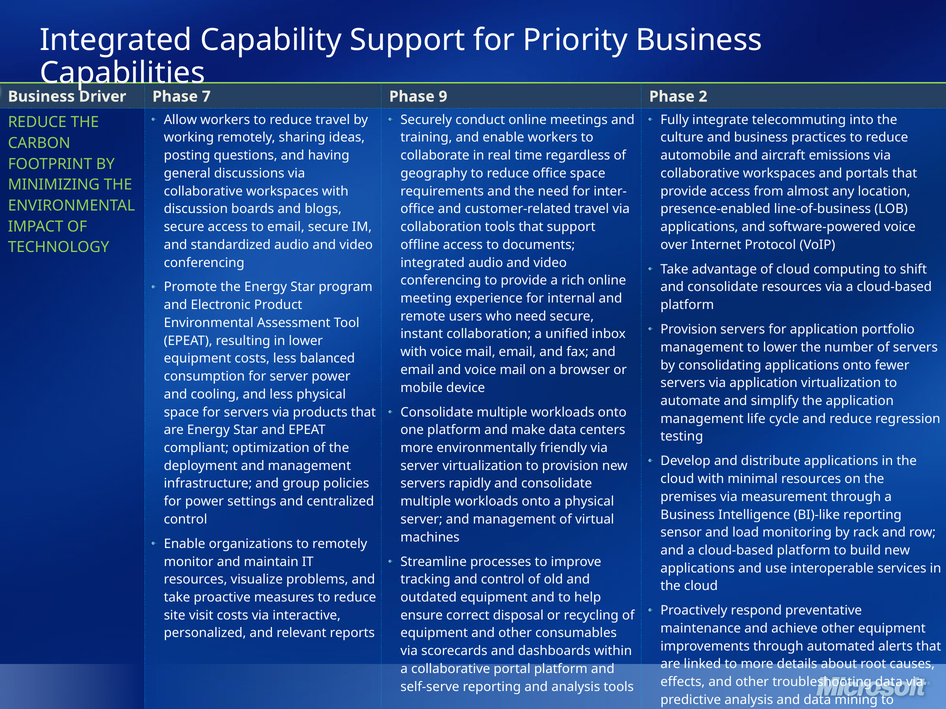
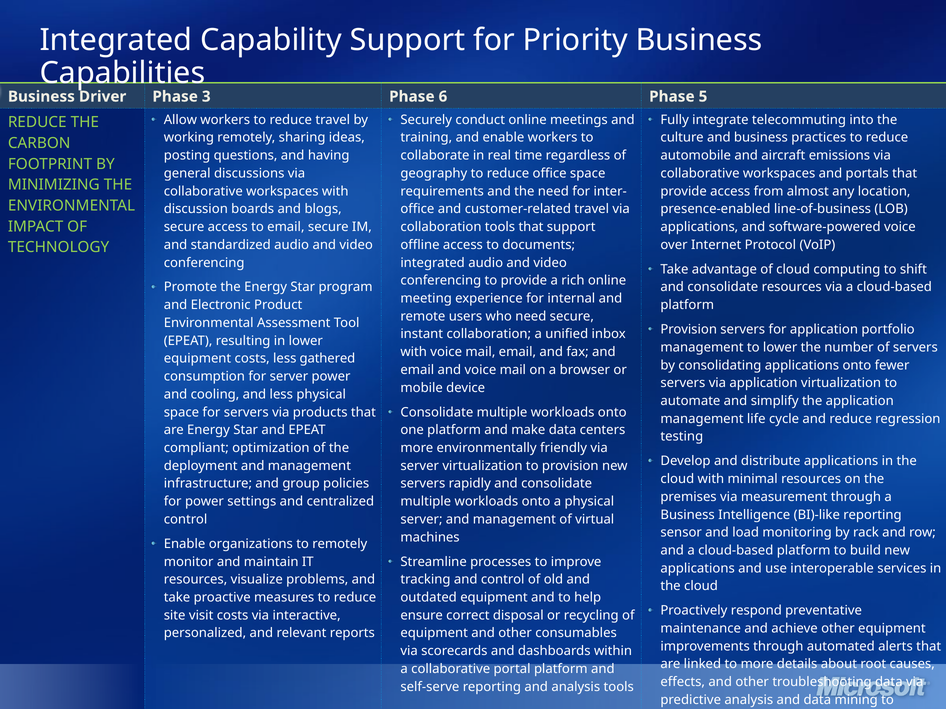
7: 7 -> 3 (206, 97)
9: 9 -> 6 (443, 97)
2: 2 -> 5 (703, 97)
balanced: balanced -> gathered (327, 359)
